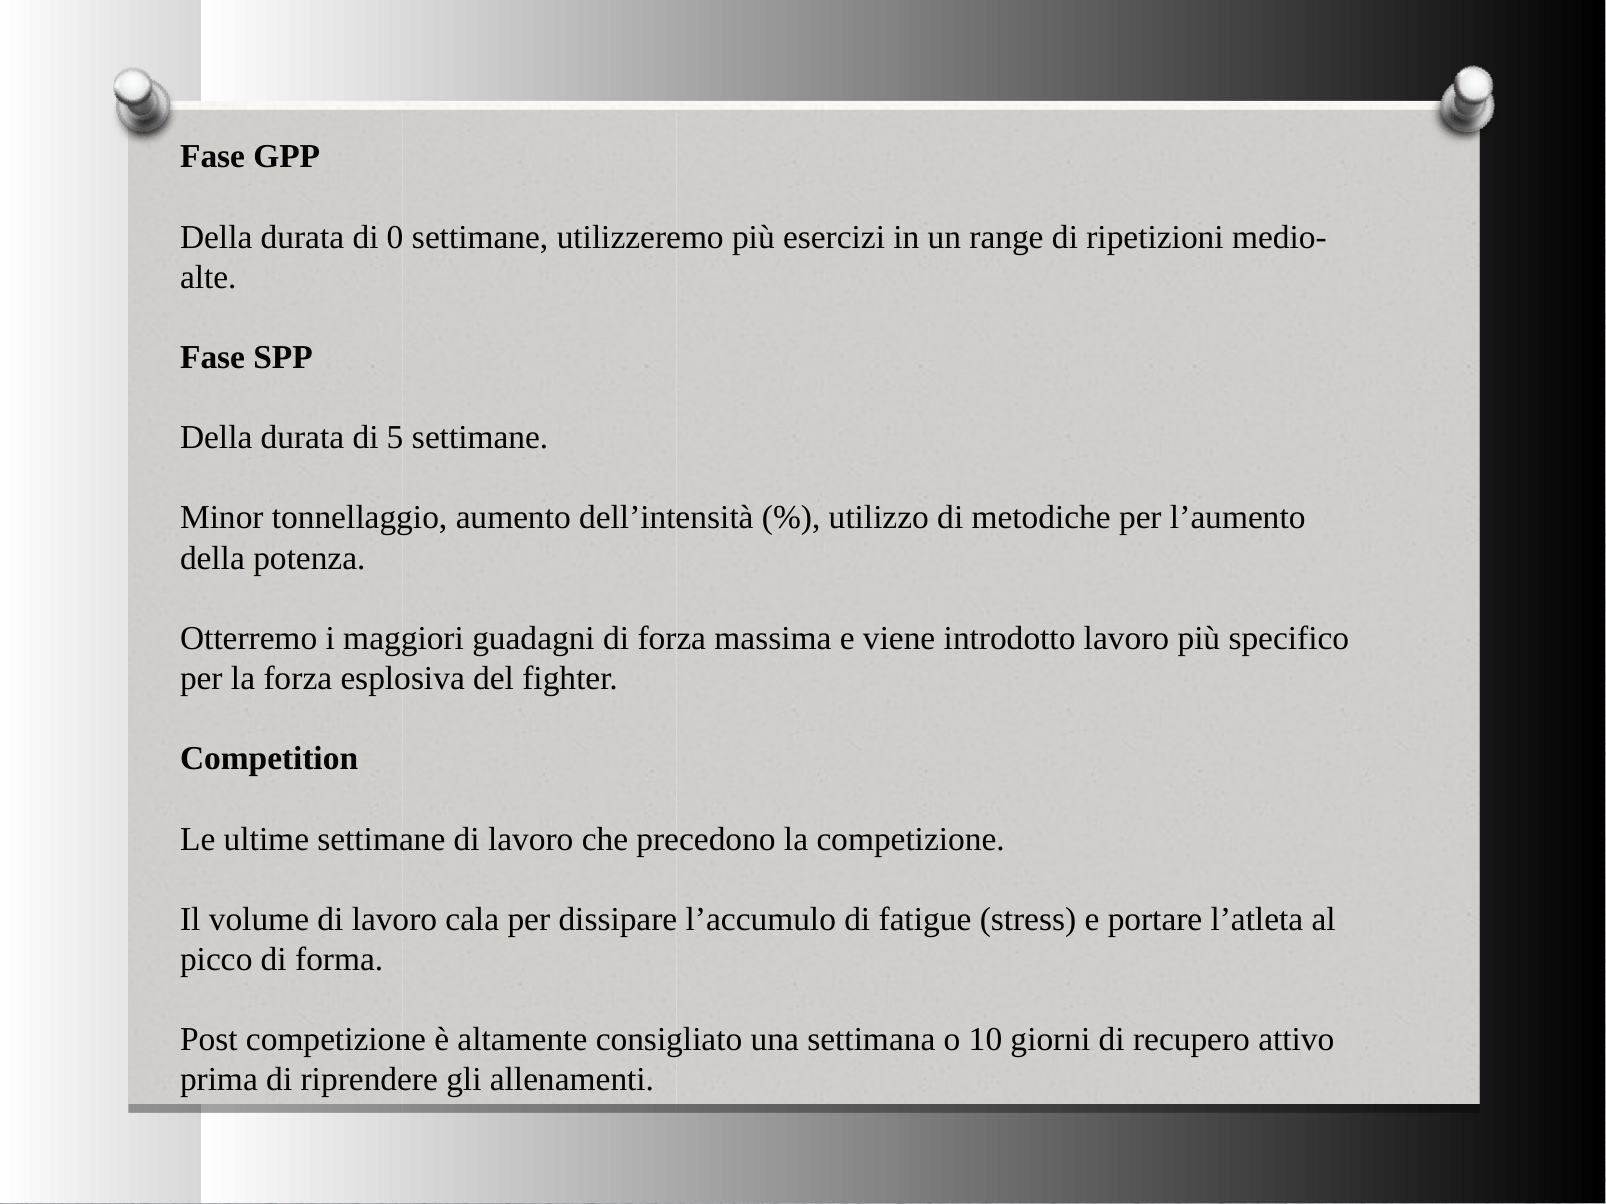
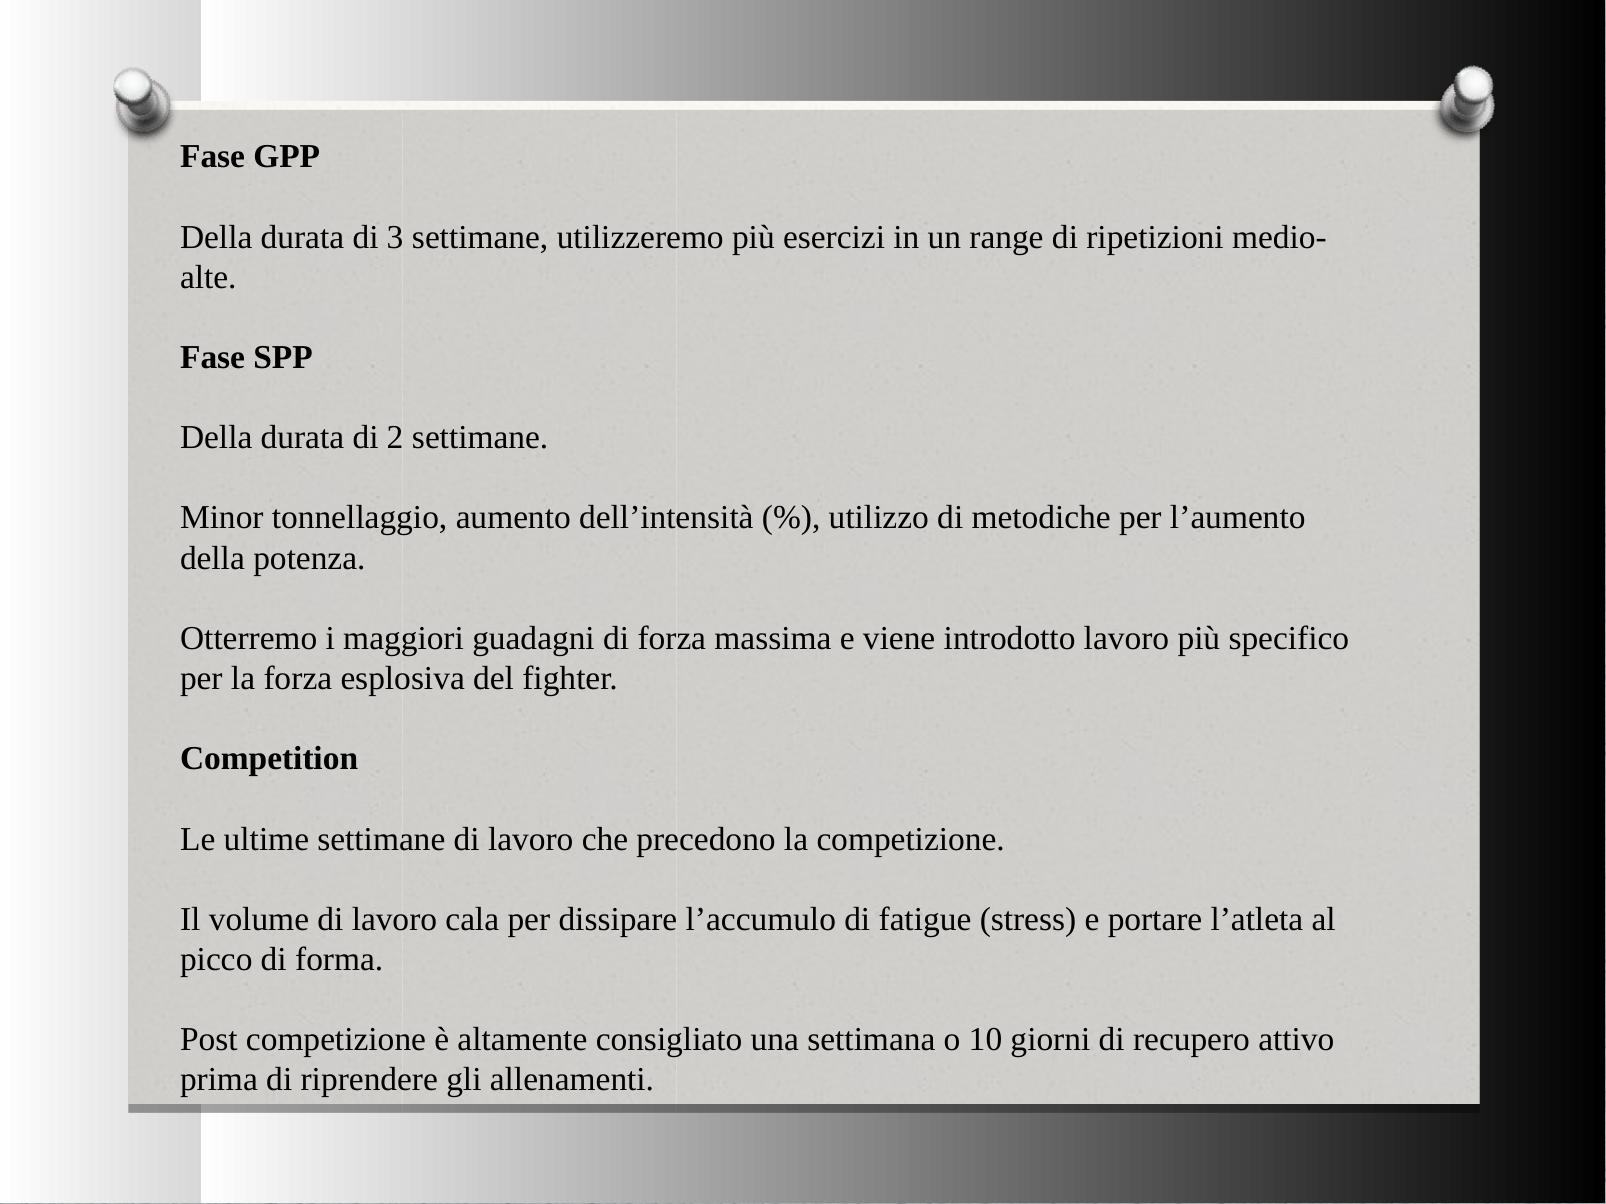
0: 0 -> 3 (395, 237)
5: 5 -> 2 (395, 438)
